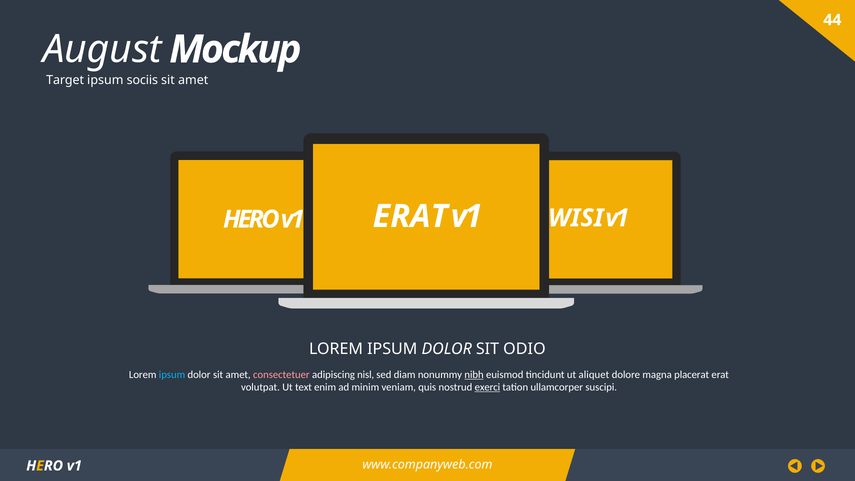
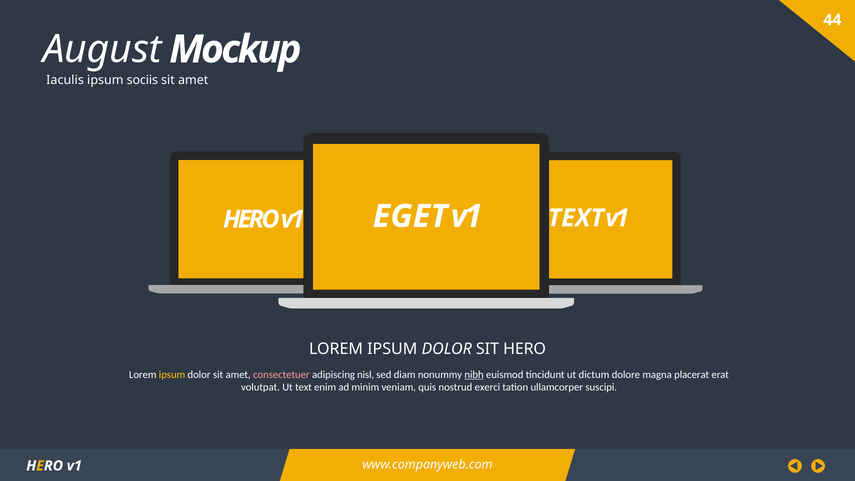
Target: Target -> Iaculis (65, 80)
ERAT: ERAT -> EGET (410, 216)
WISI: WISI -> TEXT (576, 218)
SIT ODIO: ODIO -> HERO (525, 349)
ipsum colour: light blue -> yellow (172, 374)
aliquet: aliquet -> dictum (594, 374)
exerci underline: present -> none (487, 387)
